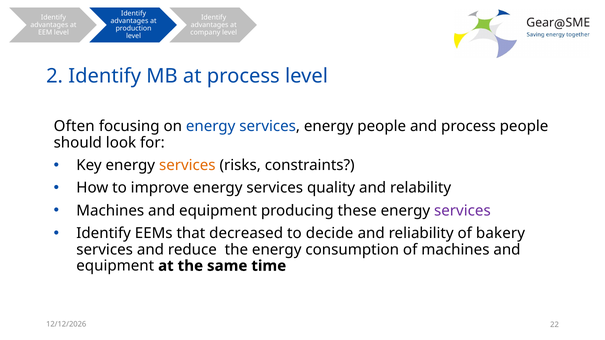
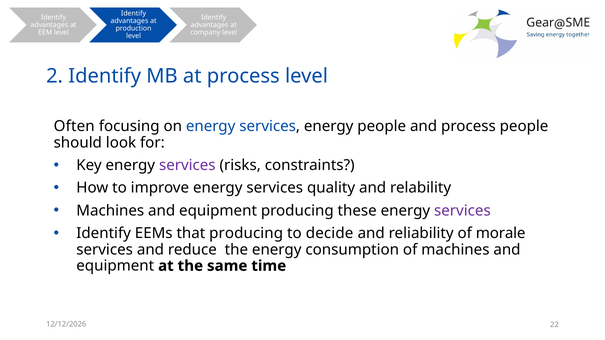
services colour: orange -> purple (187, 166)
that decreased: decreased -> producing (246, 233)
bakery: bakery -> morale (501, 233)
